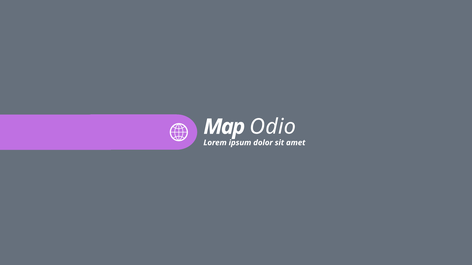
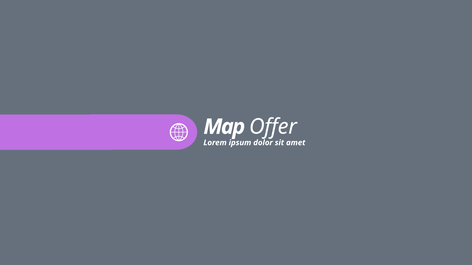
Odio: Odio -> Offer (273, 127)
